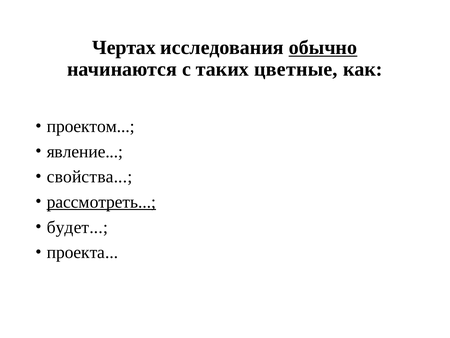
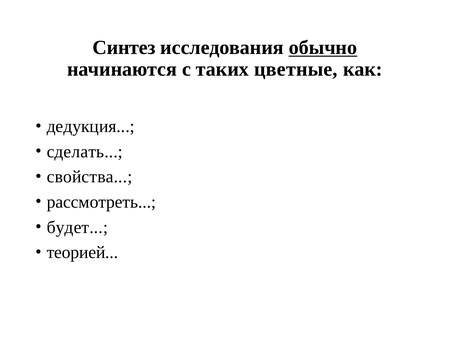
Чертах: Чертах -> Синтез (124, 48)
проектом: проектом -> дедукция (91, 126)
явление: явление -> сделать (85, 151)
рассмотреть underline: present -> none (101, 202)
проекта: проекта -> теорией (82, 252)
